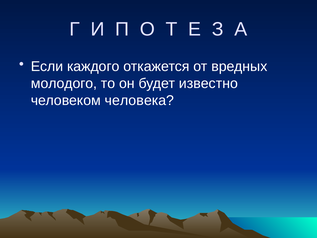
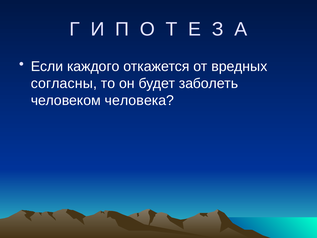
молодого: молодого -> согласны (64, 83)
известно: известно -> заболеть (209, 83)
